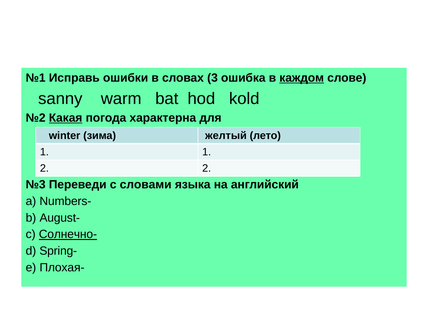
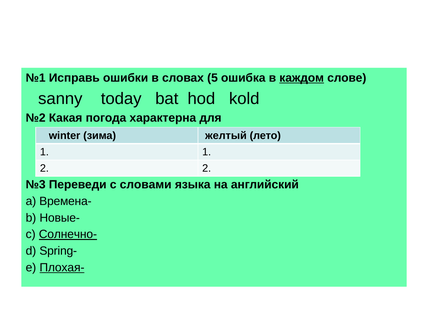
3: 3 -> 5 (213, 78)
warm: warm -> today (121, 99)
Какая underline: present -> none (66, 118)
Numbers-: Numbers- -> Времена- (65, 201)
August-: August- -> Новые- (60, 218)
Плохая- underline: none -> present (62, 268)
